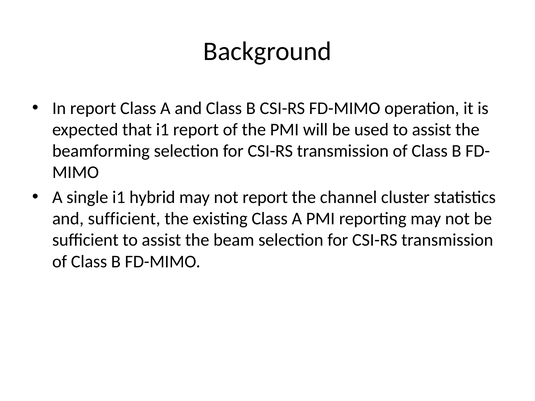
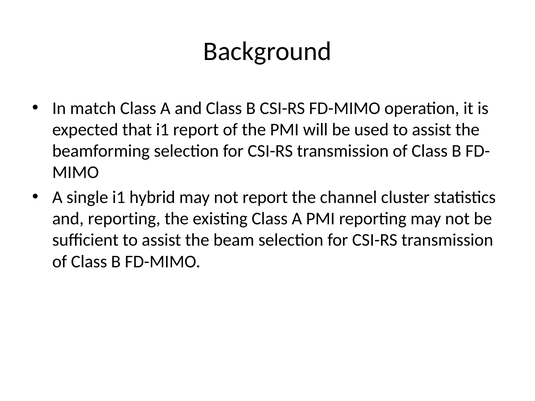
In report: report -> match (93, 108)
and sufficient: sufficient -> reporting (124, 219)
